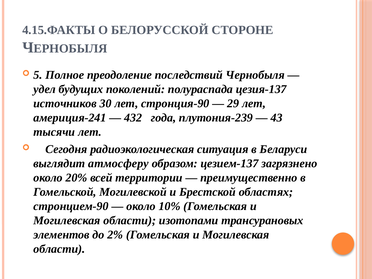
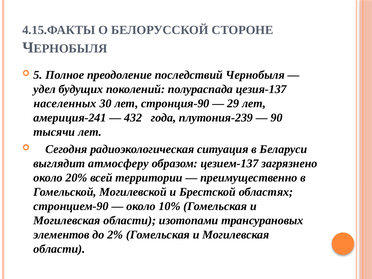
источников: источников -> населенных (65, 103)
43: 43 -> 90 (277, 118)
